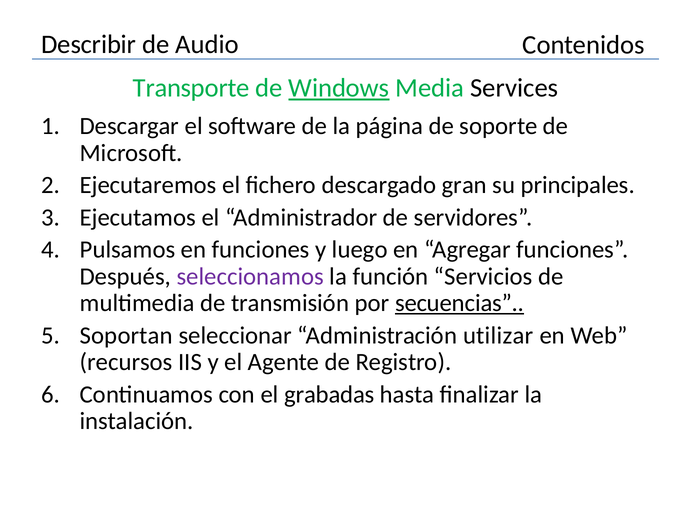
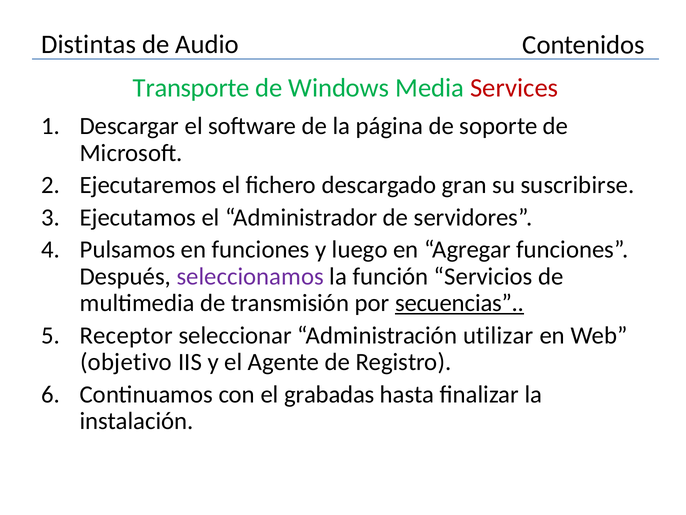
Describir: Describir -> Distintas (89, 44)
Windows underline: present -> none (339, 88)
Services colour: black -> red (514, 88)
principales: principales -> suscribirse (578, 185)
Soportan: Soportan -> Receptor (126, 335)
recursos: recursos -> objetivo (126, 362)
